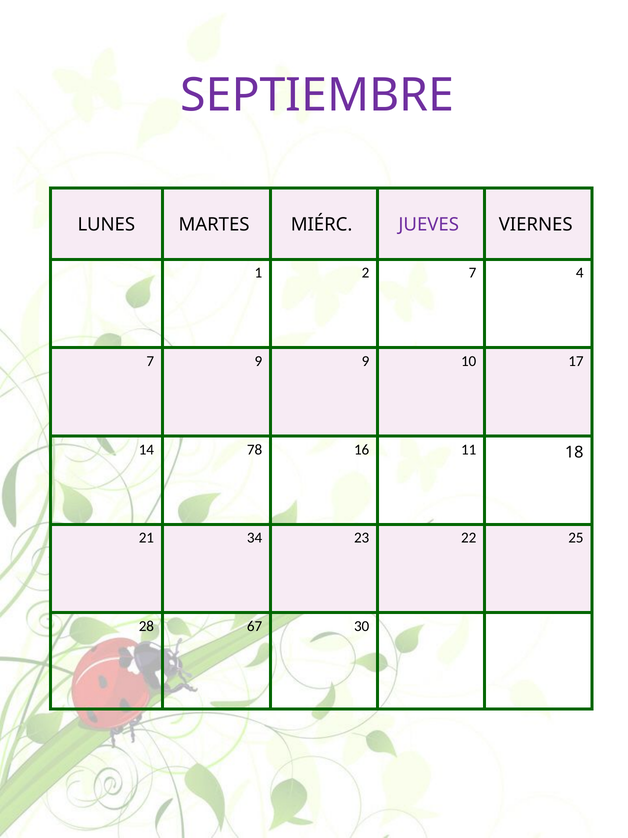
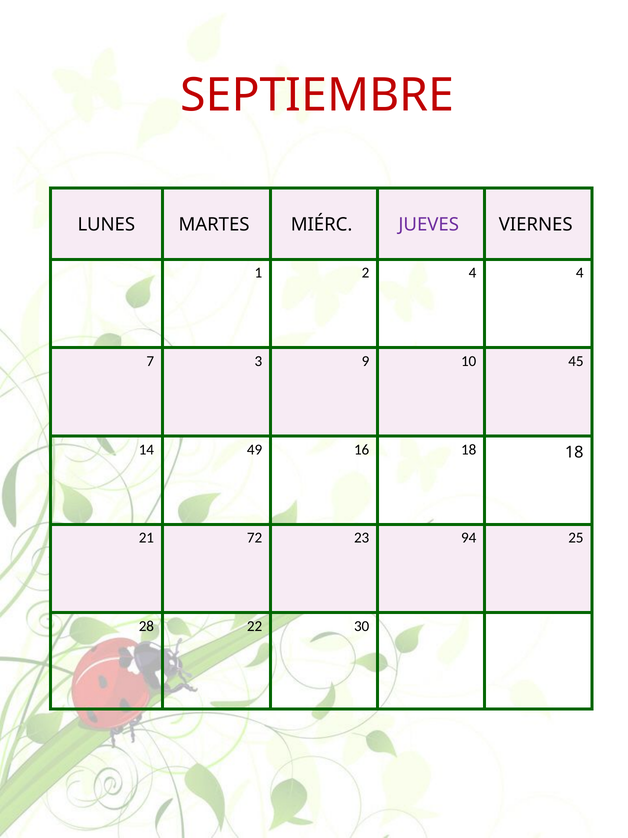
SEPTIEMBRE colour: purple -> red (317, 95)
2 7: 7 -> 4 (473, 273)
7 9: 9 -> 3 (258, 361)
17: 17 -> 45 (576, 361)
78: 78 -> 49 (255, 449)
16 11: 11 -> 18 (469, 449)
34: 34 -> 72 (255, 538)
22: 22 -> 94 (469, 538)
67: 67 -> 22 (255, 626)
